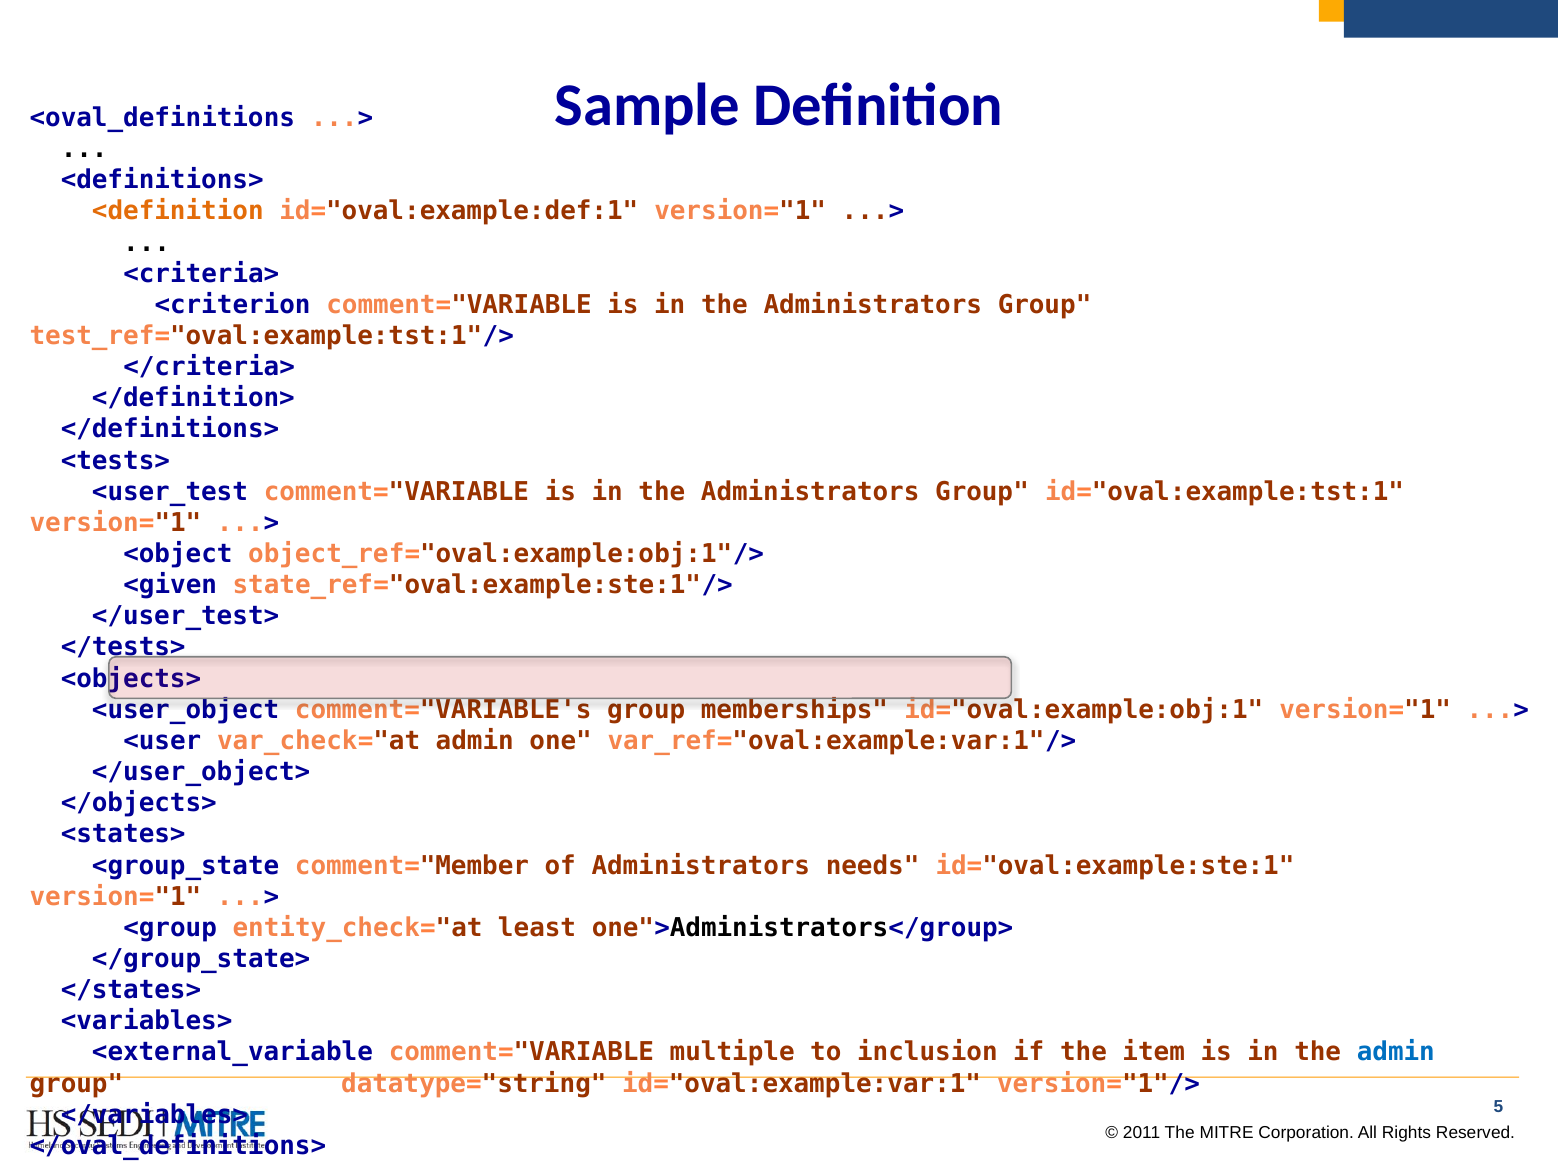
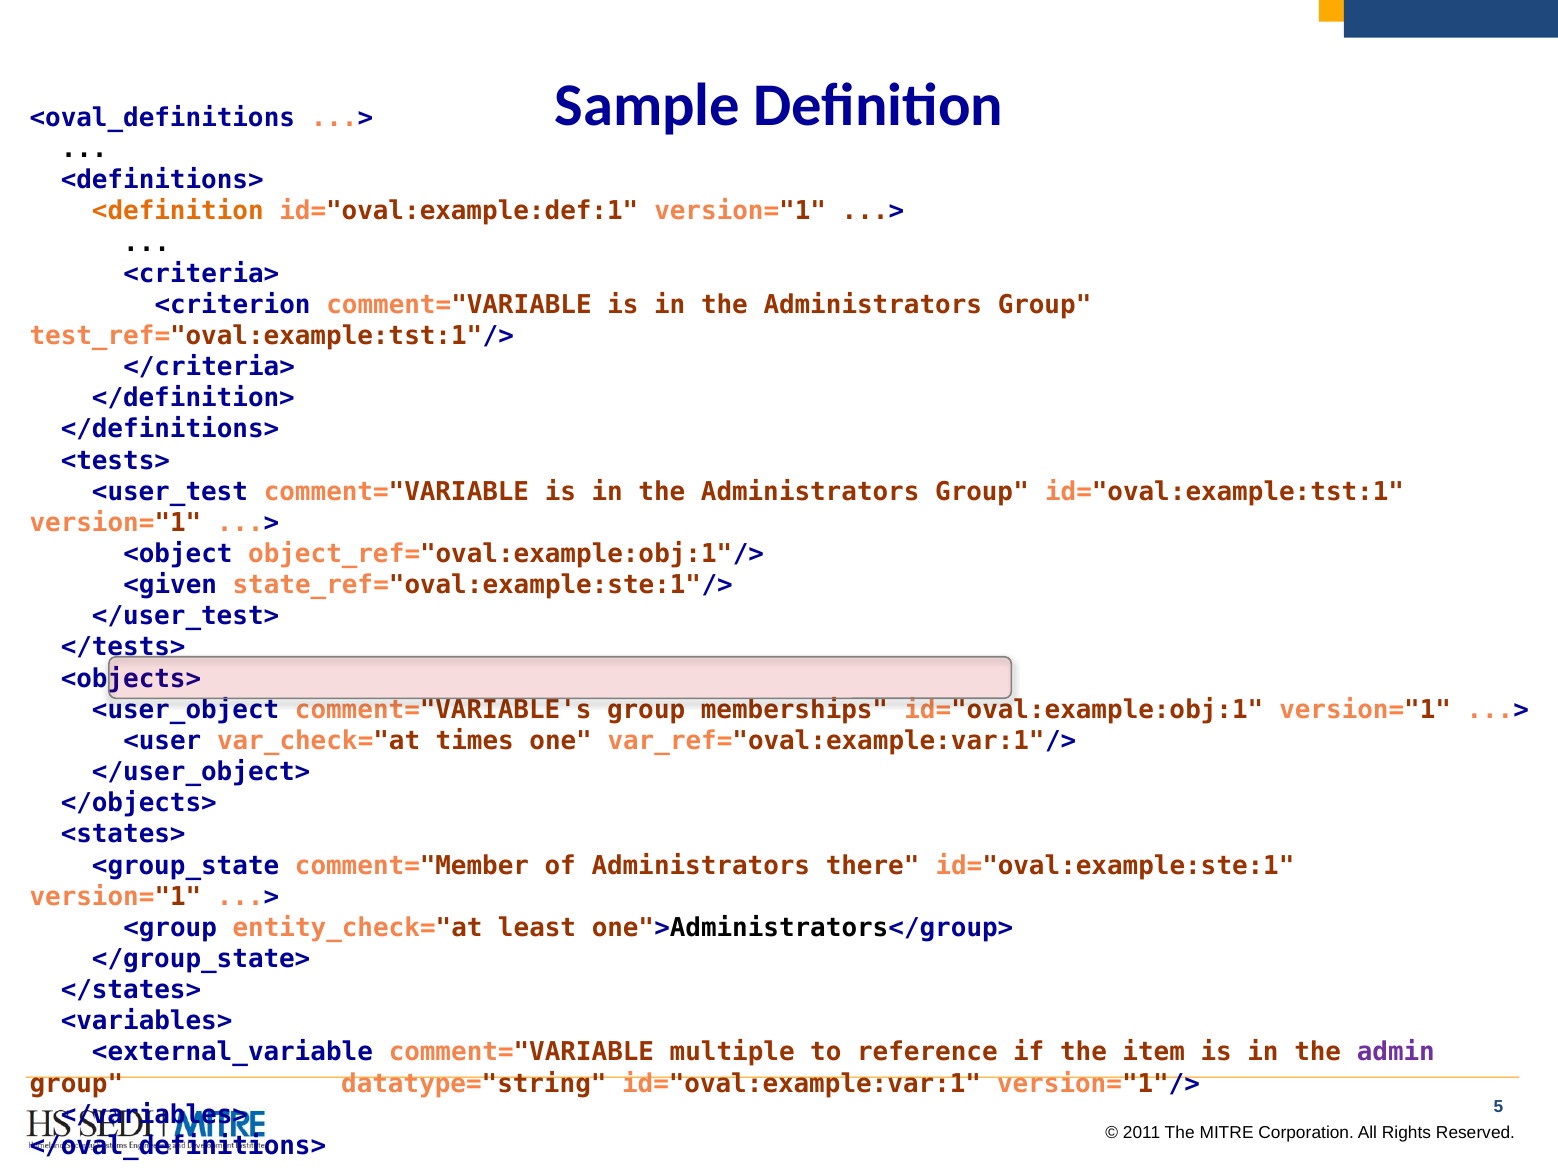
var_check="at admin: admin -> times (475, 741)
needs: needs -> there (873, 866)
inclusion: inclusion -> reference (927, 1053)
admin colour: blue -> purple (1396, 1053)
